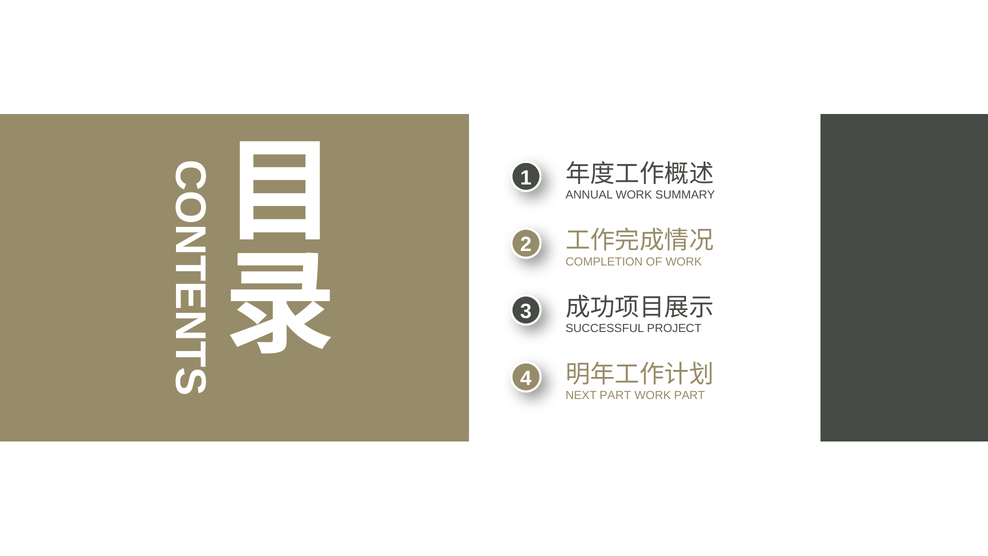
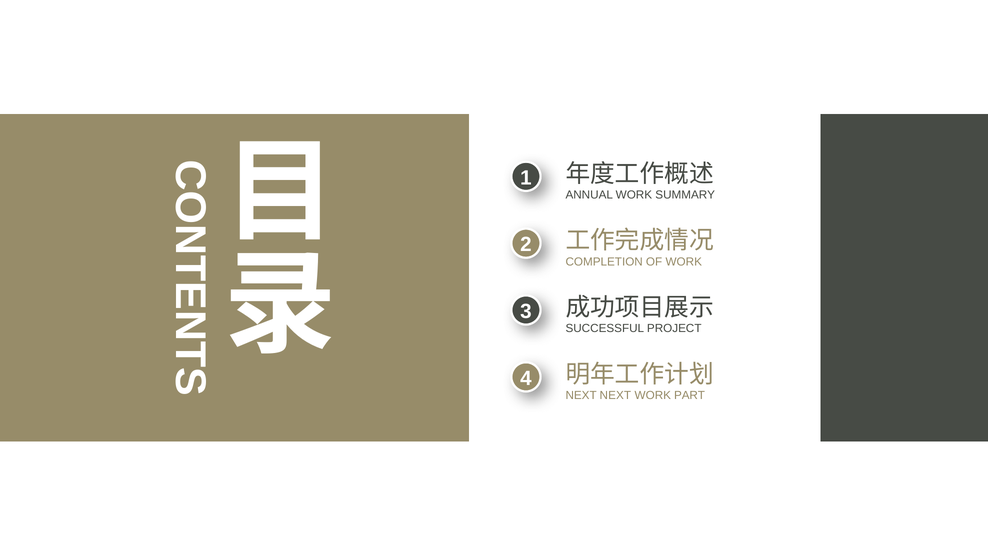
NEXT PART: PART -> NEXT (615, 395)
